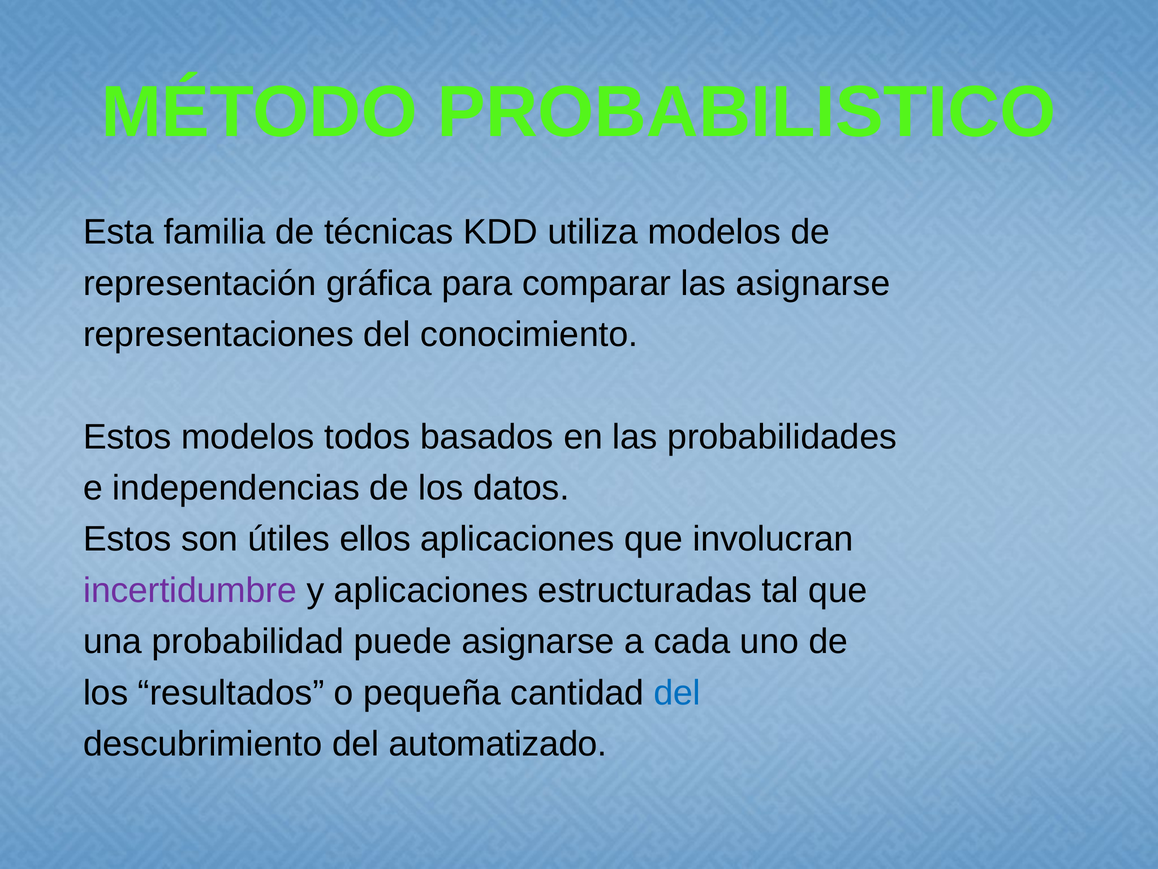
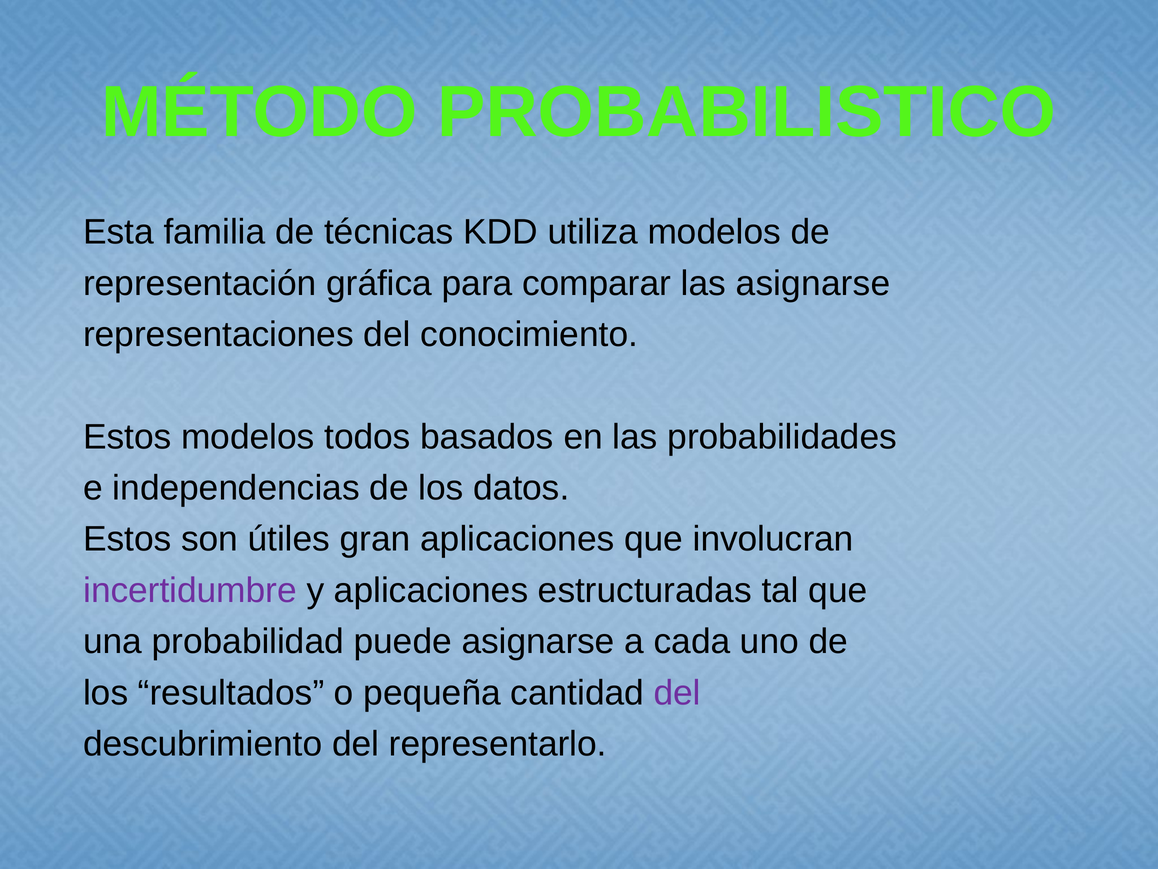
ellos: ellos -> gran (375, 539)
del colour: blue -> purple (677, 692)
automatizado: automatizado -> representarlo (498, 744)
